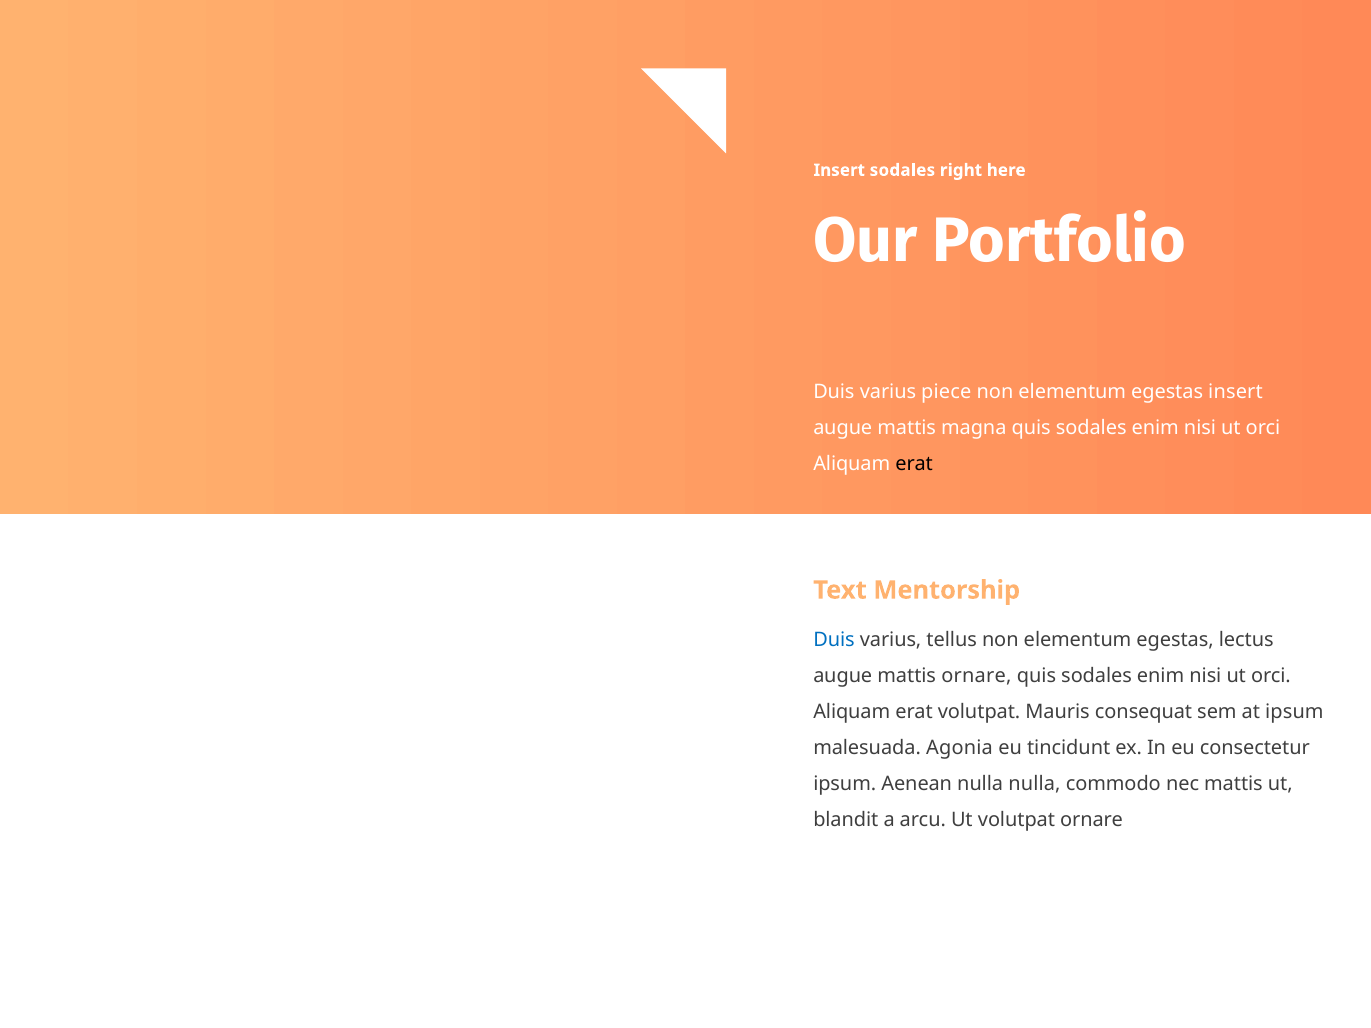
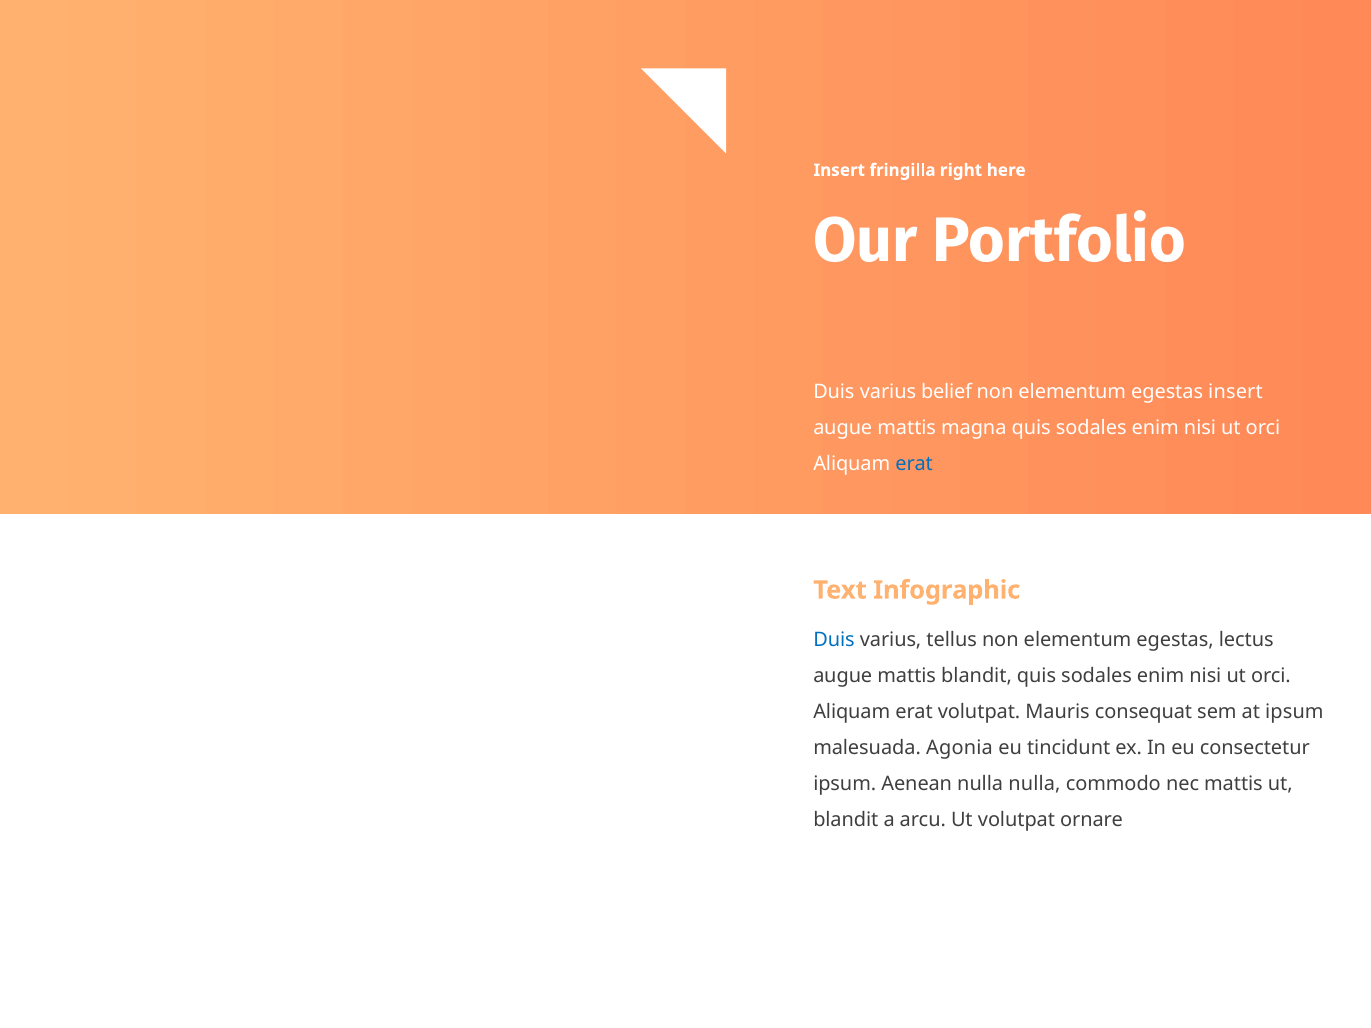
Insert sodales: sodales -> fringilla (903, 170)
piece: piece -> belief (946, 392)
erat colour: black -> blue (914, 464)
Mentorship: Mentorship -> Infographic (947, 590)
mattis ornare: ornare -> blandit (977, 676)
